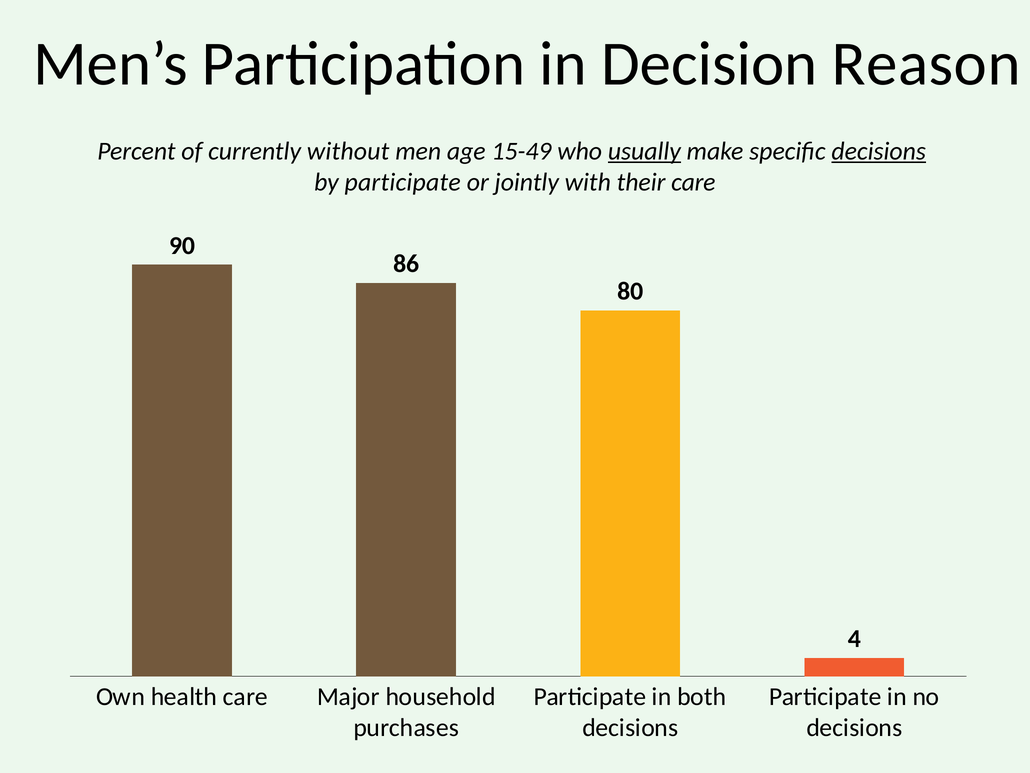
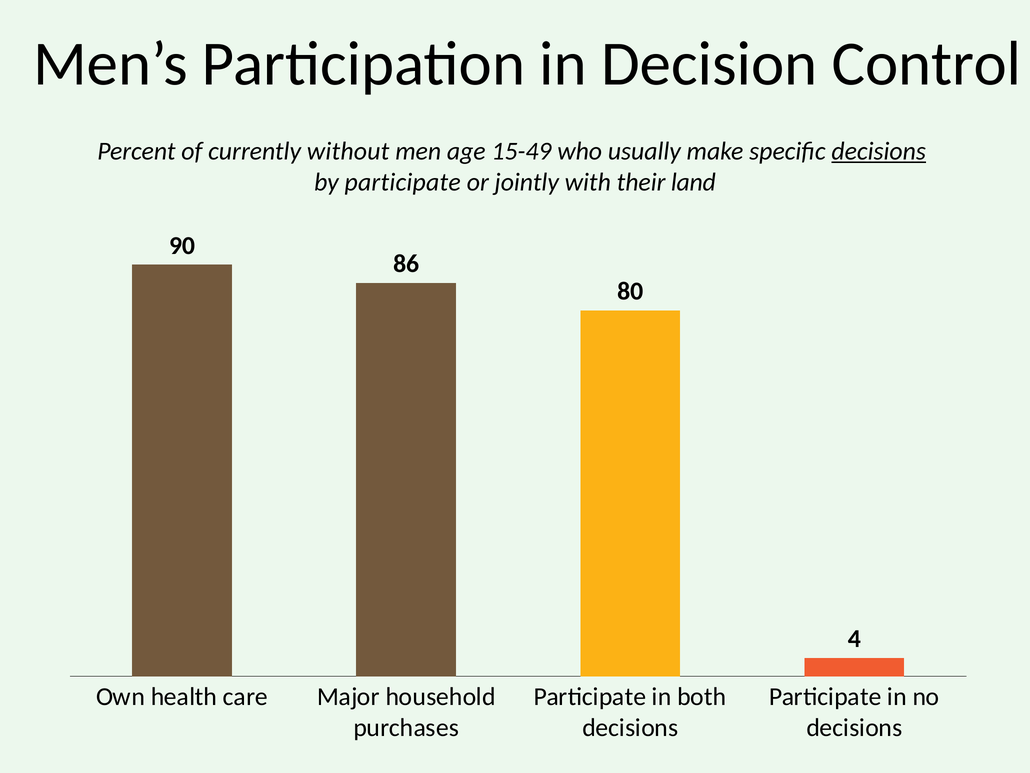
Reason: Reason -> Control (926, 64)
usually underline: present -> none (644, 151)
their care: care -> land (693, 182)
